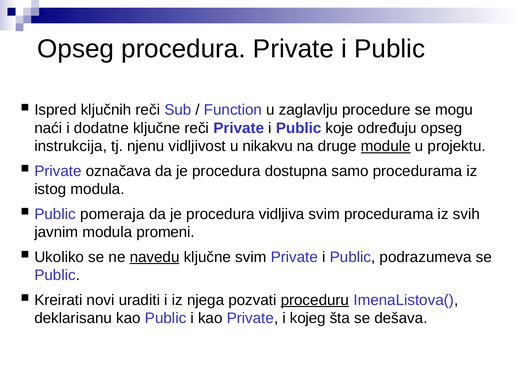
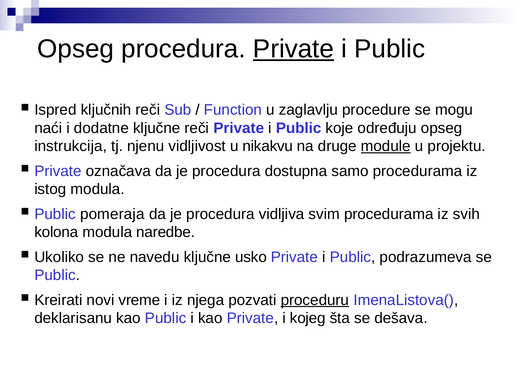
Private underline: none -> present (294, 49)
javnim: javnim -> kolona (56, 232)
promeni: promeni -> naredbe (166, 232)
navedu underline: present -> none (155, 257)
ključne svim: svim -> usko (251, 257)
uraditi: uraditi -> vreme (139, 300)
